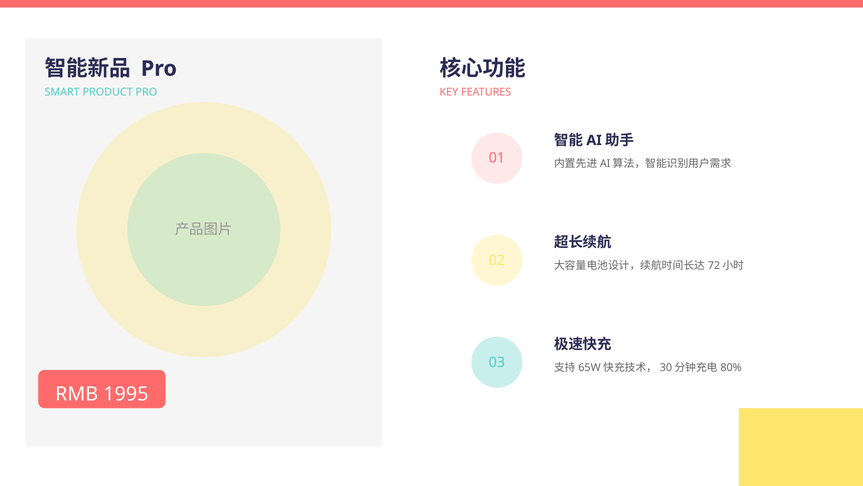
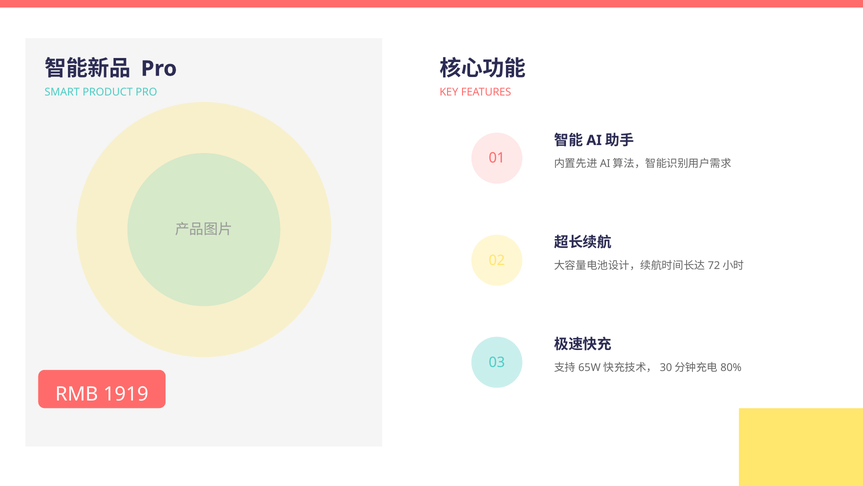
1995: 1995 -> 1919 (126, 394)
